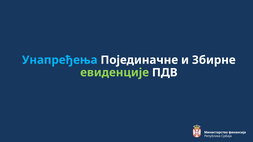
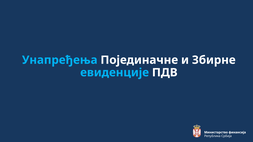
евиденције colour: light green -> light blue (115, 73)
